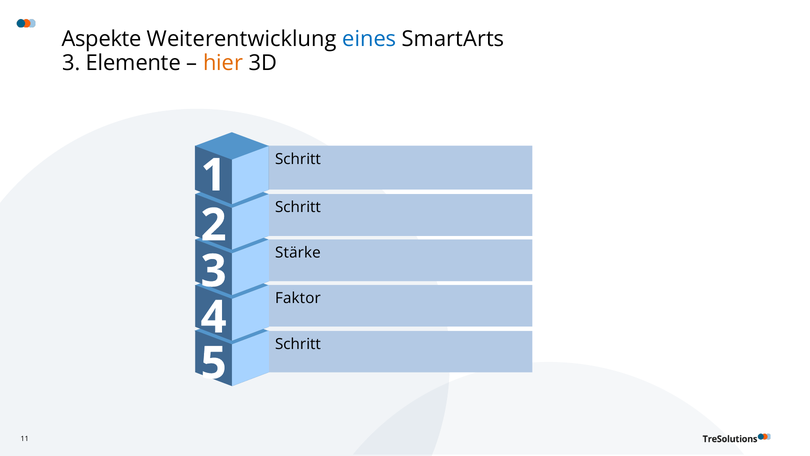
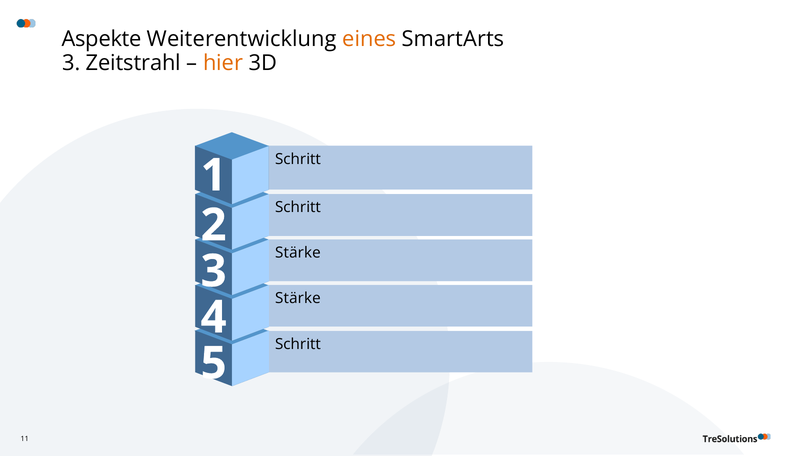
eines colour: blue -> orange (369, 39)
Elemente: Elemente -> Zeitstrahl (133, 63)
Faktor: Faktor -> Stärke (298, 298)
